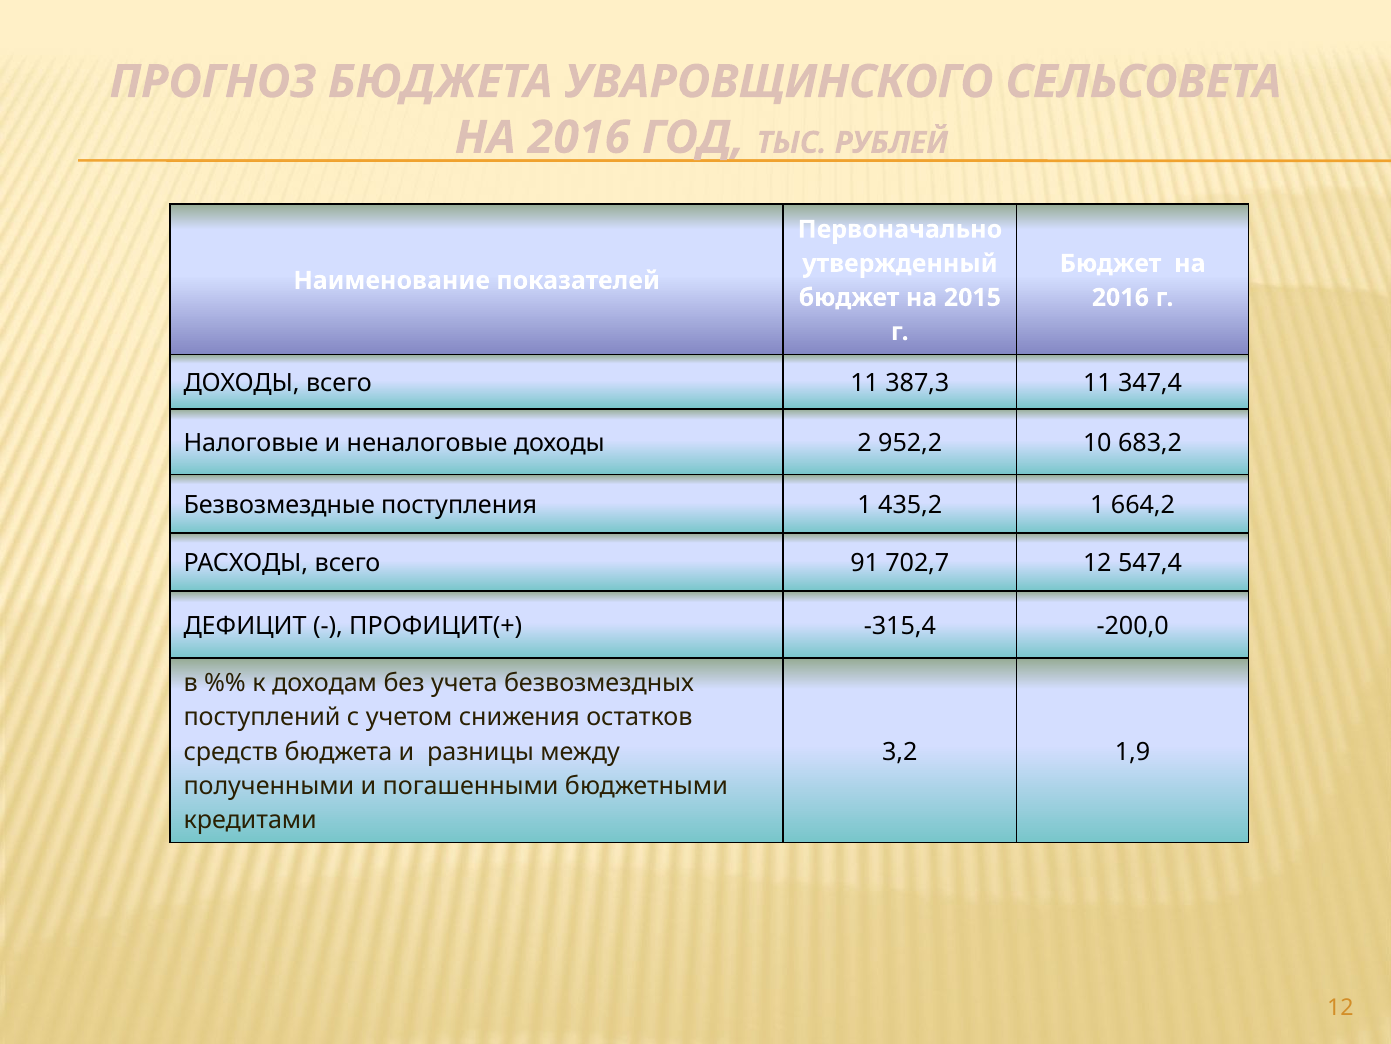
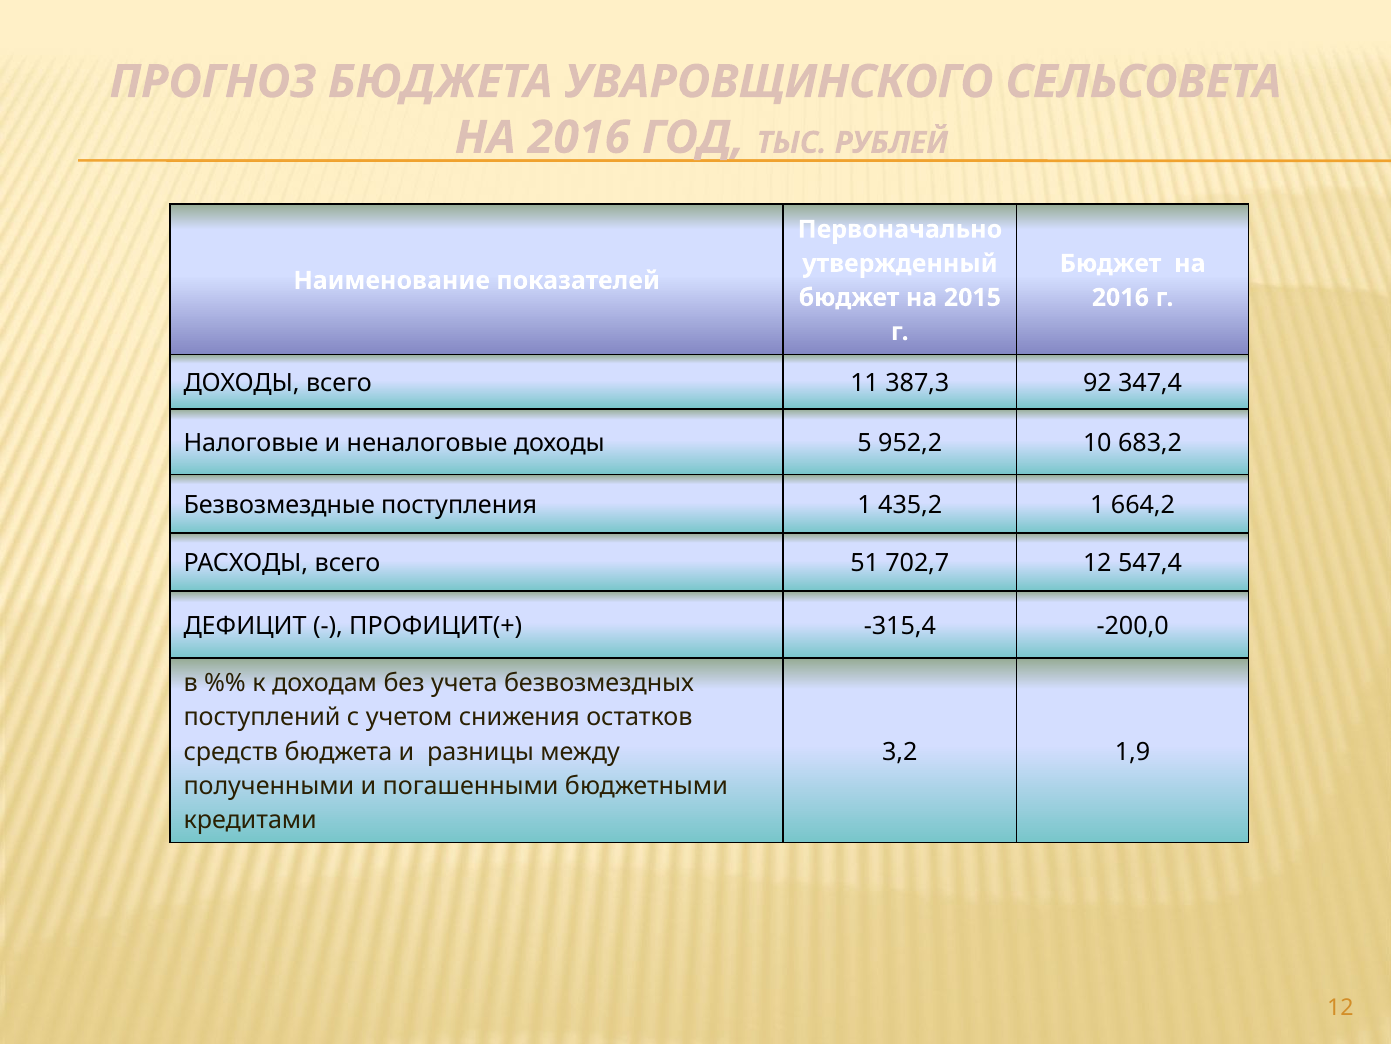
387,3 11: 11 -> 92 (1097, 383)
2: 2 -> 5 (865, 443)
91: 91 -> 51 (865, 563)
